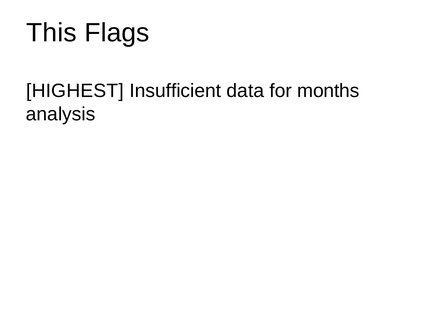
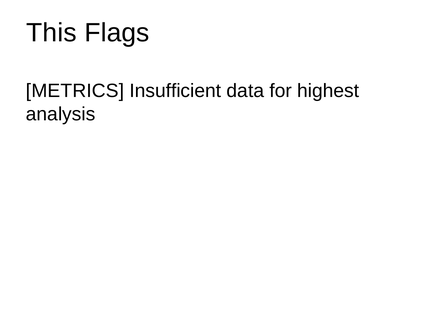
HIGHEST: HIGHEST -> METRICS (75, 91)
months: months -> highest (328, 91)
